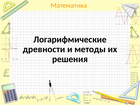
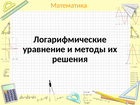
древности: древности -> уравнение (44, 49)
